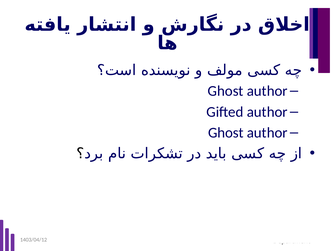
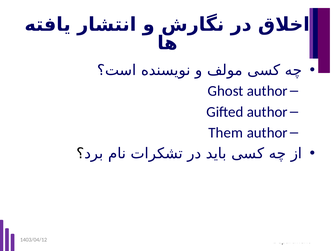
Ghost: Ghost -> Them (226, 133)
